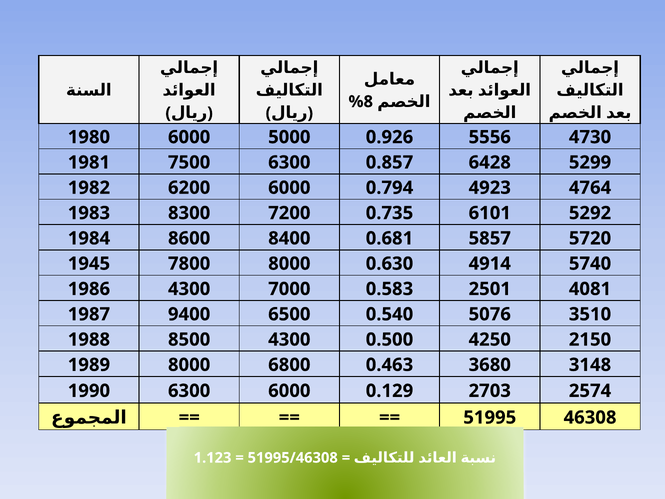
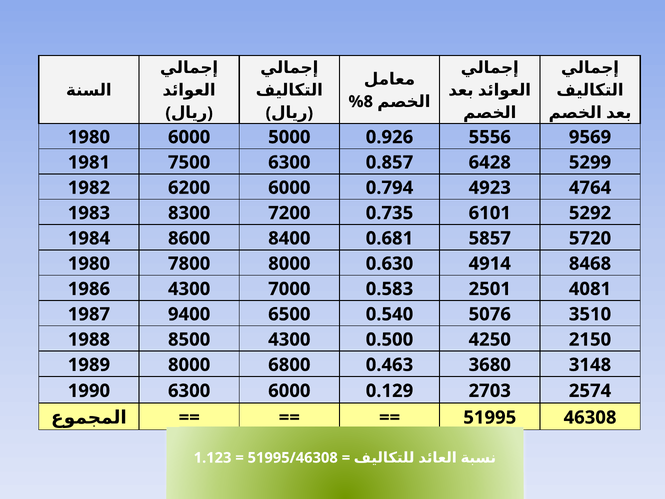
4730: 4730 -> 9569 (590, 137)
1945: 1945 -> 1980 (89, 264)
5740: 5740 -> 8468 (590, 264)
